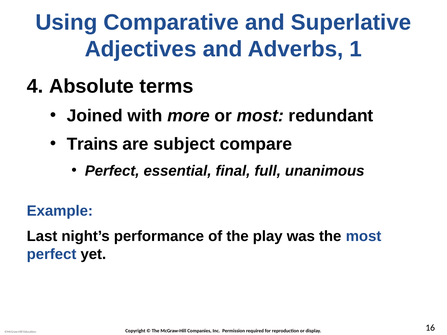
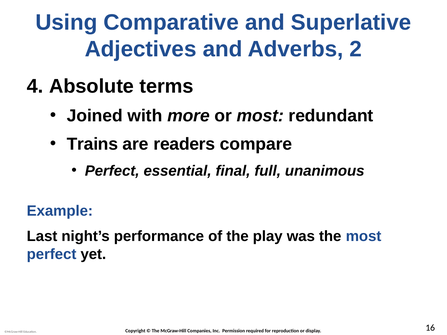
1: 1 -> 2 (356, 49)
subject: subject -> readers (184, 144)
